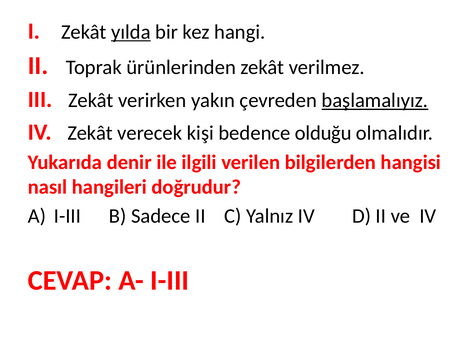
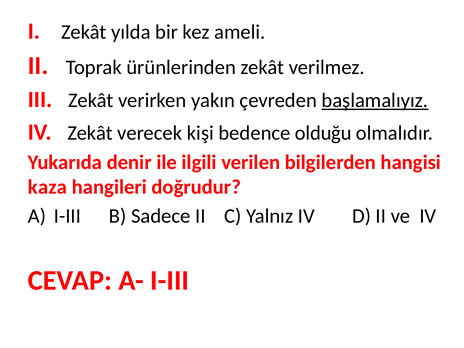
yılda underline: present -> none (131, 32)
hangi: hangi -> ameli (240, 32)
nasıl: nasıl -> kaza (47, 187)
